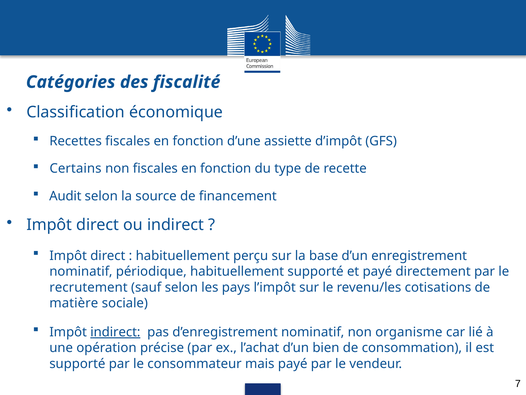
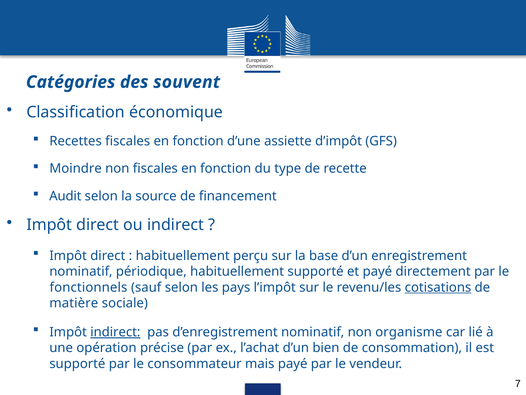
fiscalité: fiscalité -> souvent (187, 82)
Certains: Certains -> Moindre (76, 168)
recrutement: recrutement -> fonctionnels (88, 287)
cotisations underline: none -> present (438, 287)
